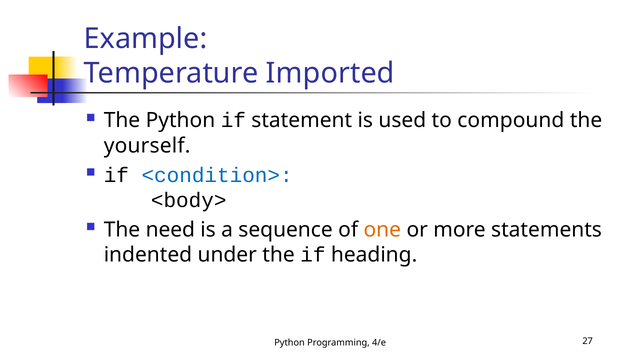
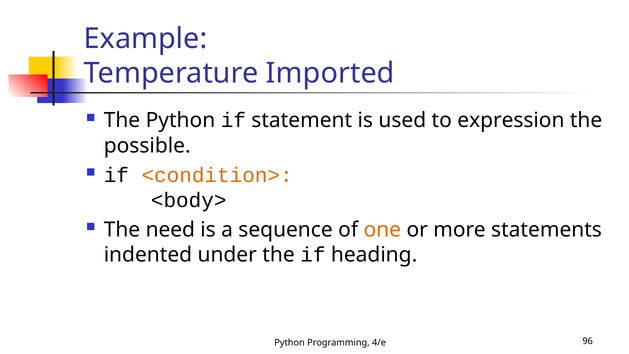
compound: compound -> expression (511, 121)
yourself: yourself -> possible (147, 146)
<condition> colour: blue -> orange (217, 175)
27: 27 -> 96 (588, 341)
